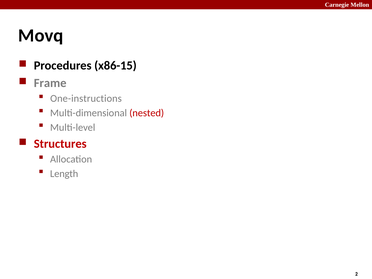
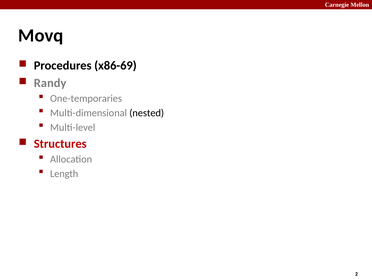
x86-15: x86-15 -> x86-69 (115, 66)
Frame: Frame -> Randy (50, 83)
One-instructions: One-instructions -> One-temporaries (86, 99)
nested colour: red -> black (147, 113)
